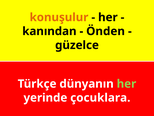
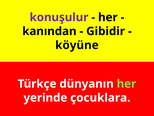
konuşulur colour: orange -> purple (59, 17)
Önden: Önden -> Gibidir (106, 31)
güzelce: güzelce -> köyüne (77, 45)
